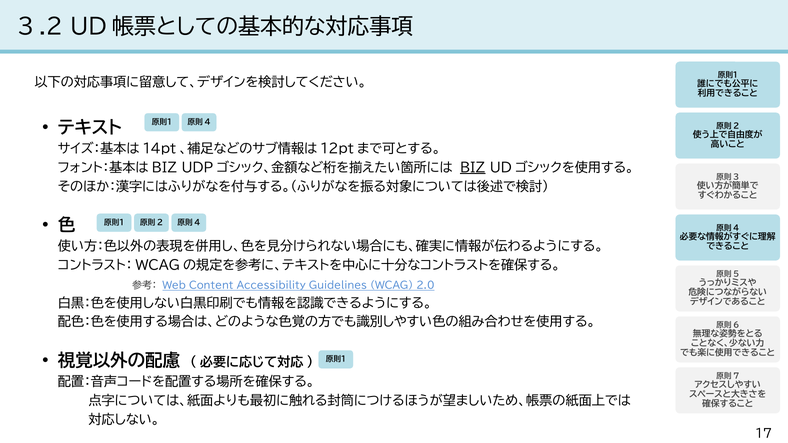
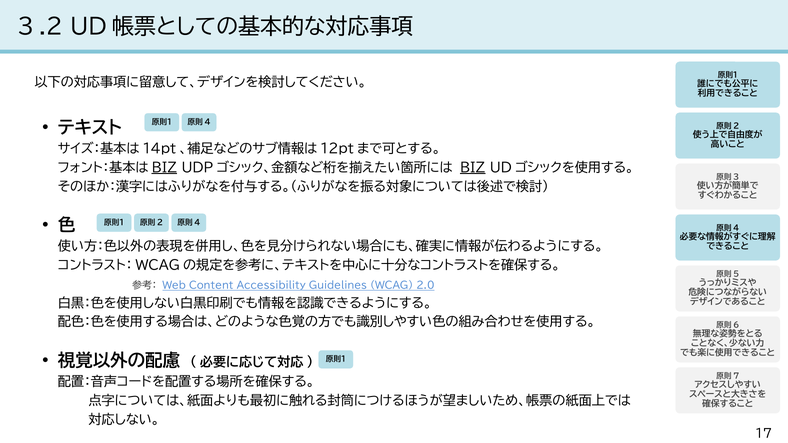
BIZ underline: none -> present (164, 168)
